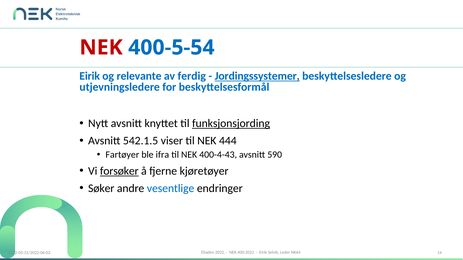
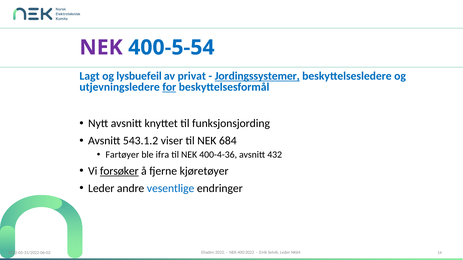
NEK colour: red -> purple (101, 48)
Eirik: Eirik -> Lagt (90, 76)
relevante: relevante -> lysbuefeil (139, 76)
ferdig: ferdig -> privat (192, 76)
for underline: none -> present (169, 87)
funksjonsjording underline: present -> none (231, 124)
542.1.5: 542.1.5 -> 543.1.2 (141, 141)
444: 444 -> 684 (228, 141)
400-4-43: 400-4-43 -> 400-4-36 (218, 155)
590: 590 -> 432 (275, 155)
Søker: Søker -> Leder (101, 189)
